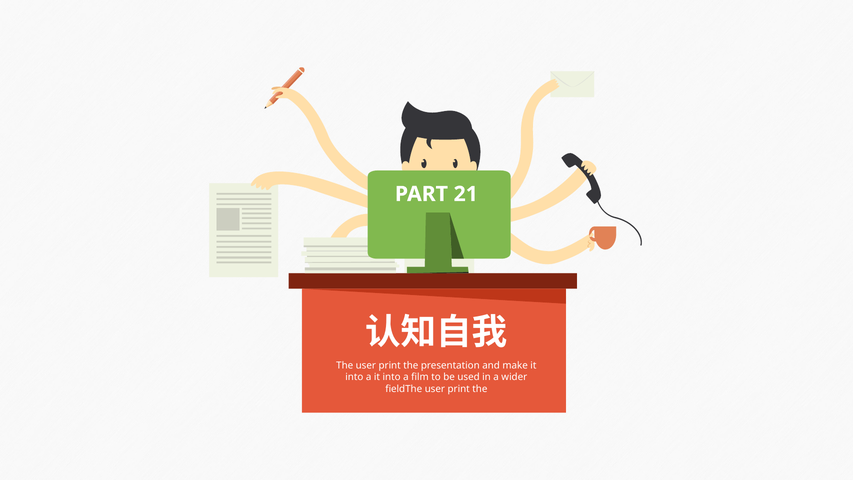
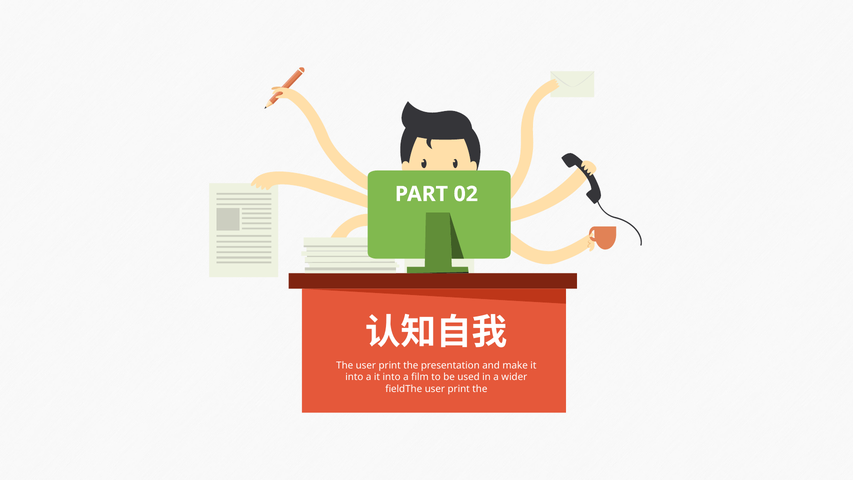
21: 21 -> 02 (466, 194)
